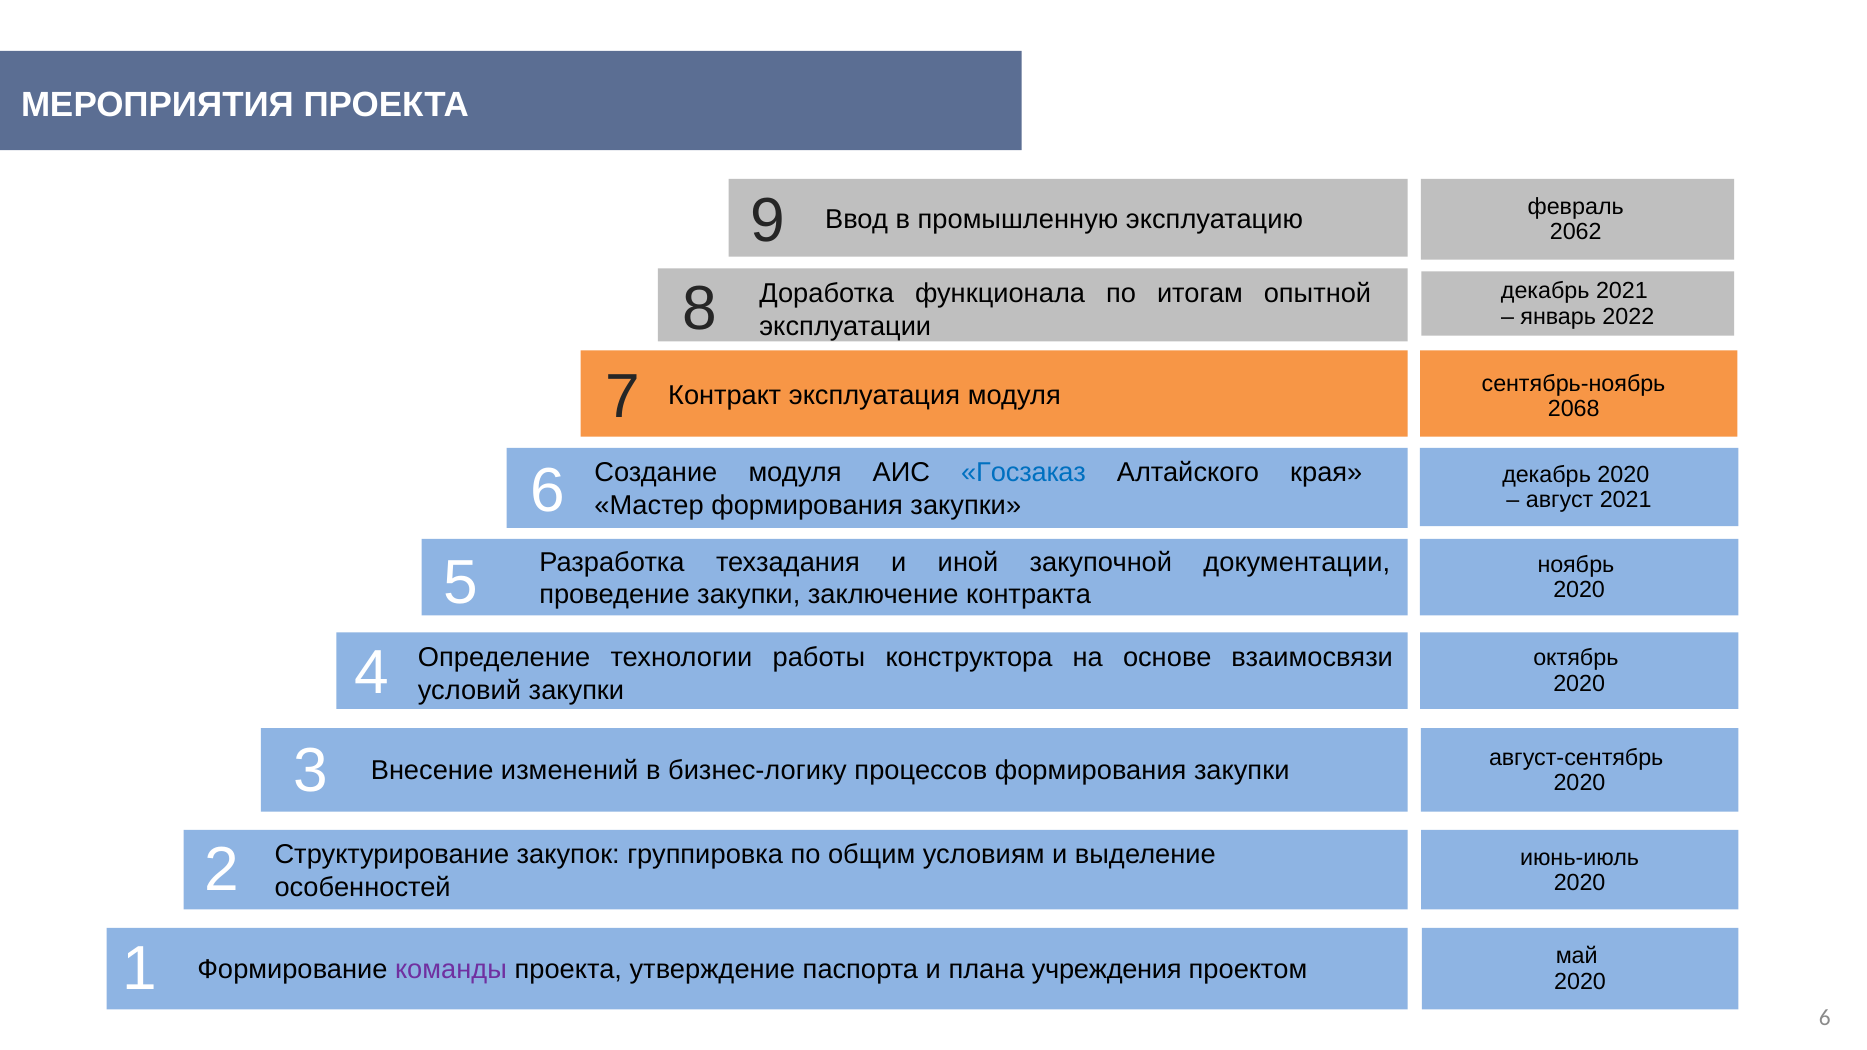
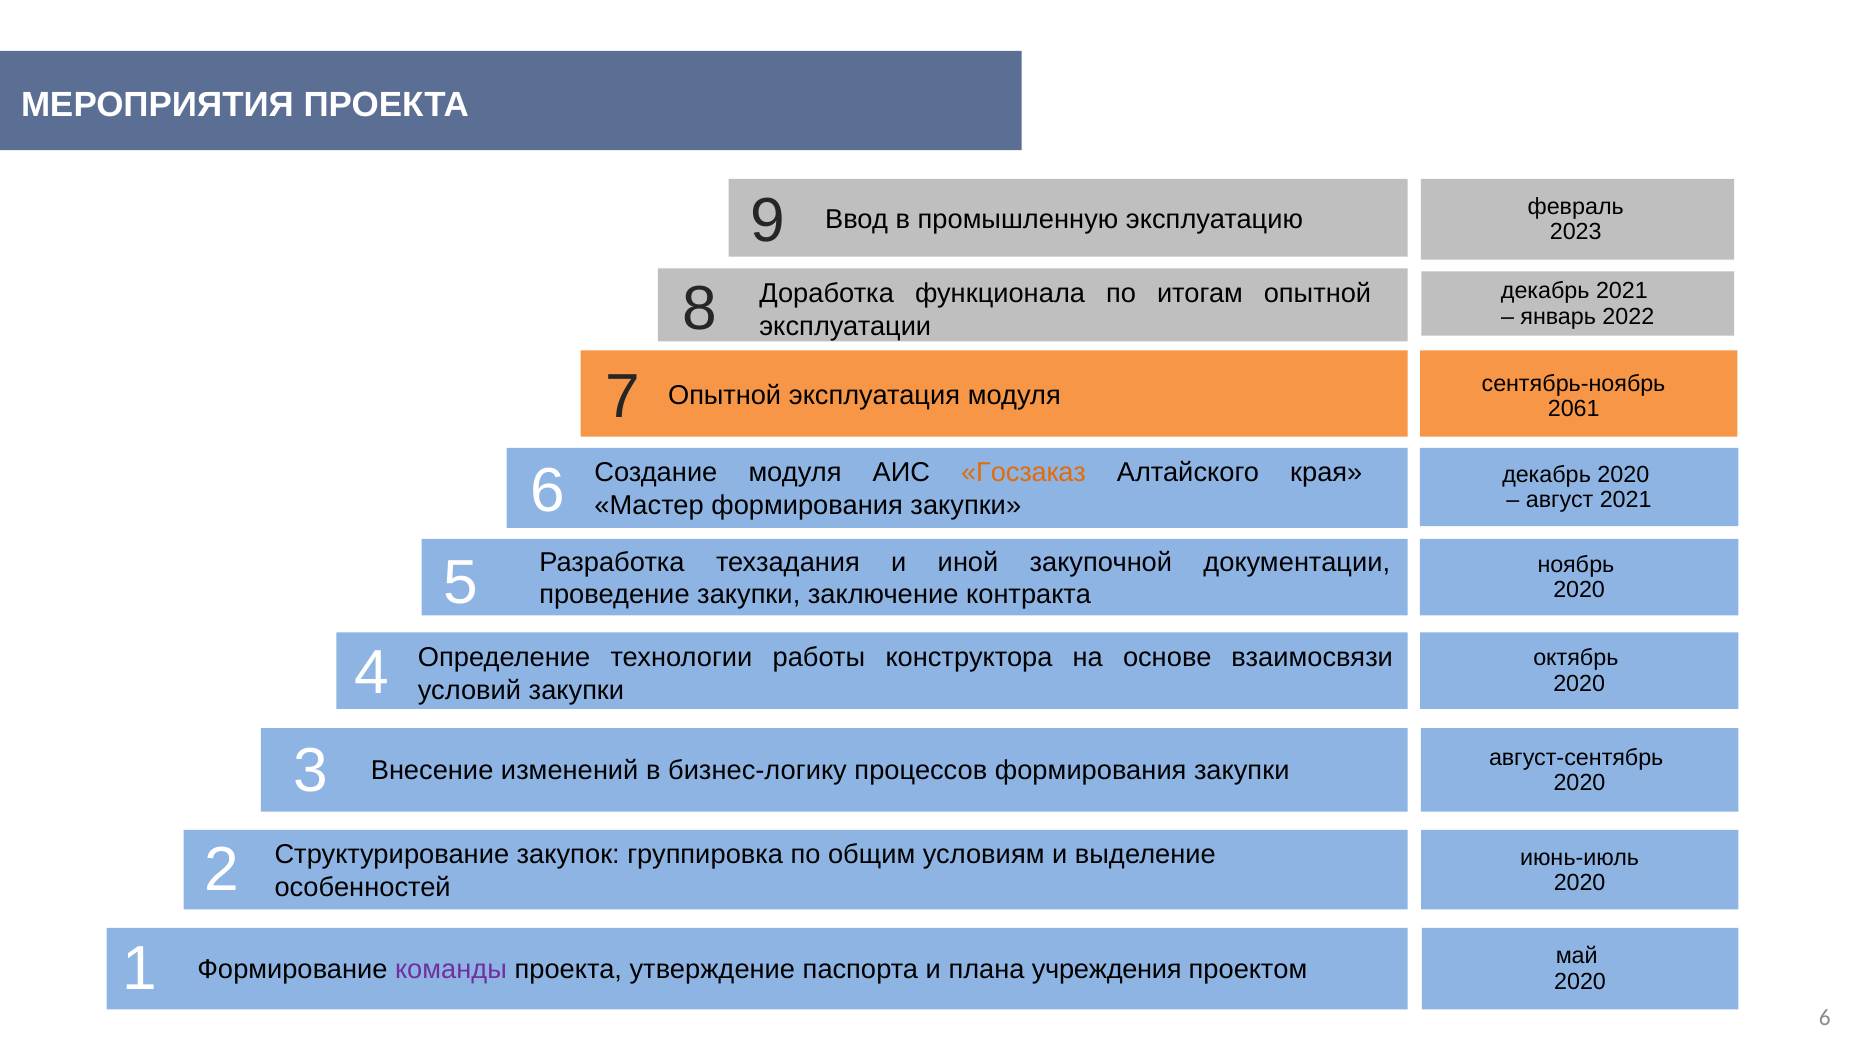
2062: 2062 -> 2023 (1576, 232)
Контракт: Контракт -> Опытной (725, 396)
2068: 2068 -> 2061 (1574, 409)
Госзаказ colour: blue -> orange (1024, 473)
